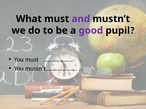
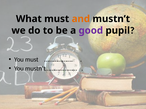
and colour: purple -> orange (81, 19)
